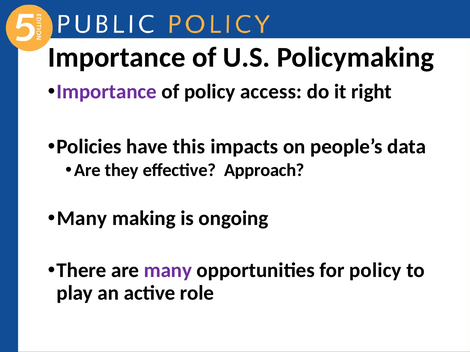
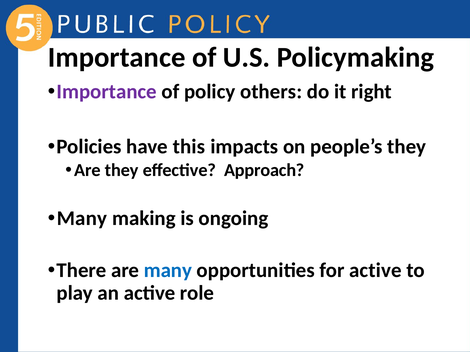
access: access -> others (271, 92)
people’s data: data -> they (407, 147)
many colour: purple -> blue (168, 271)
for policy: policy -> active (375, 271)
